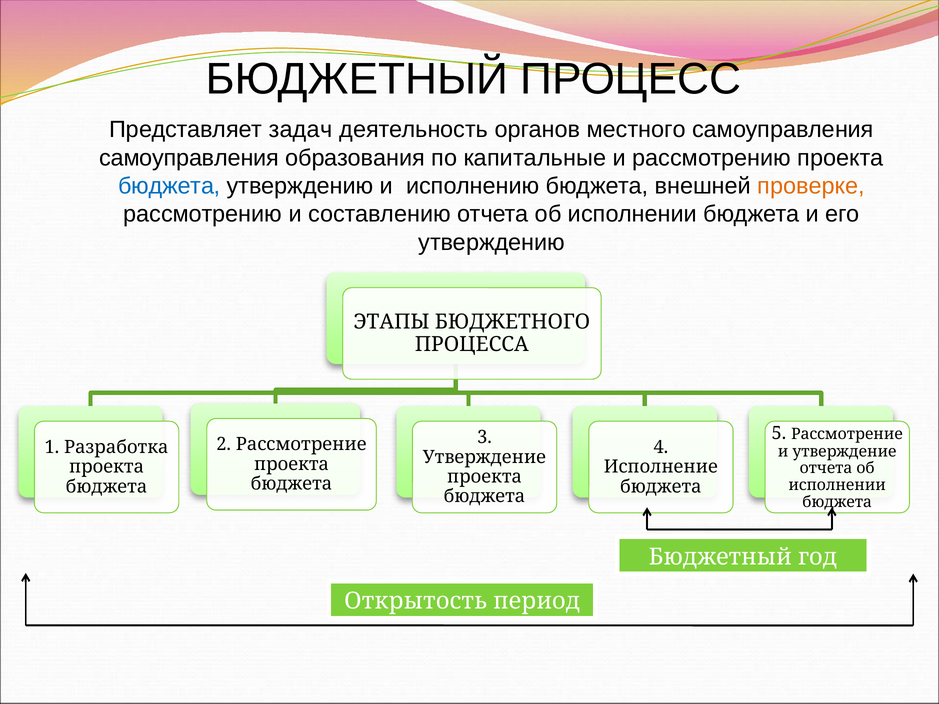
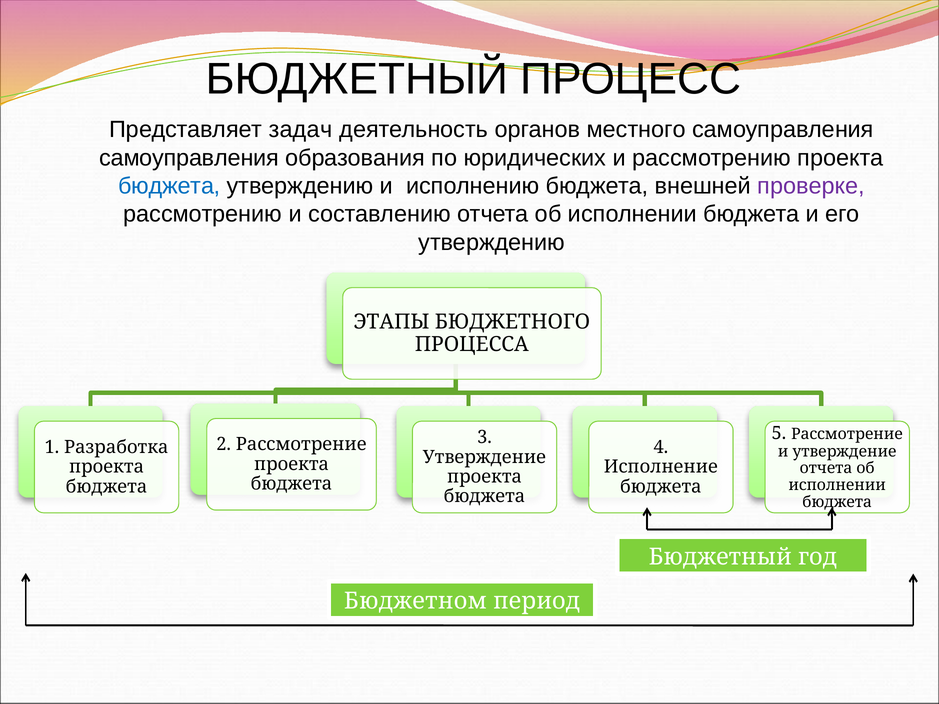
капитальные: капитальные -> юридических (535, 158)
проверке colour: orange -> purple (811, 186)
Открытость: Открытость -> Бюджетном (415, 601)
